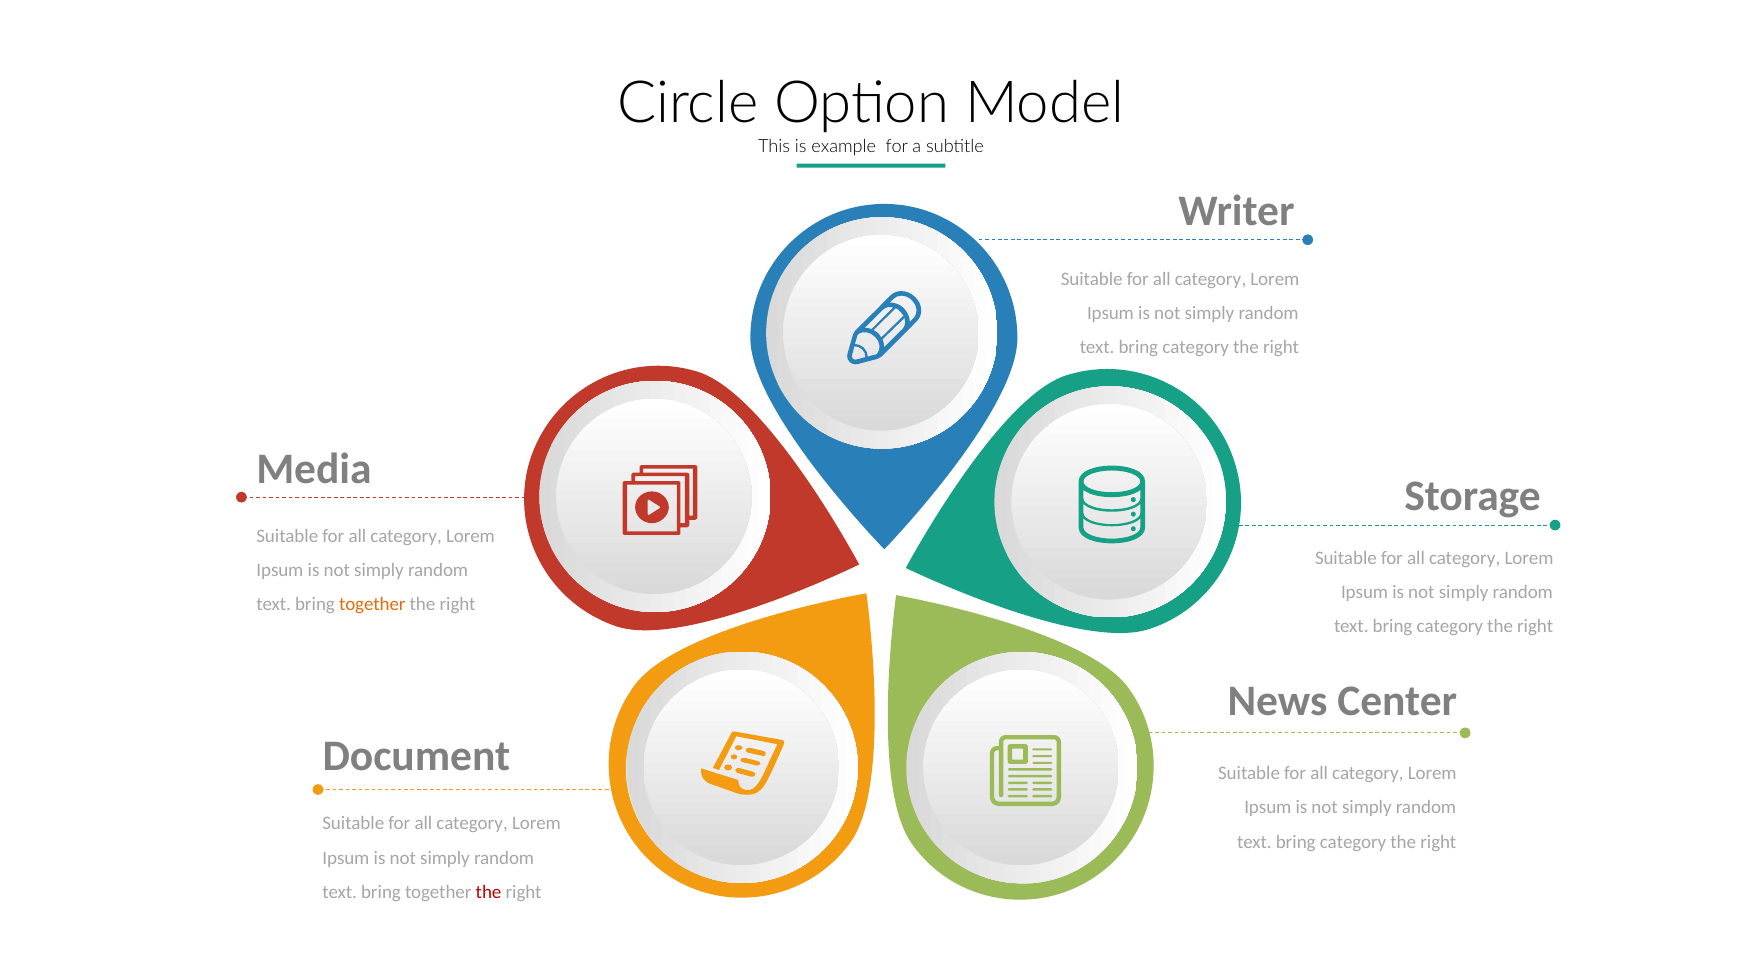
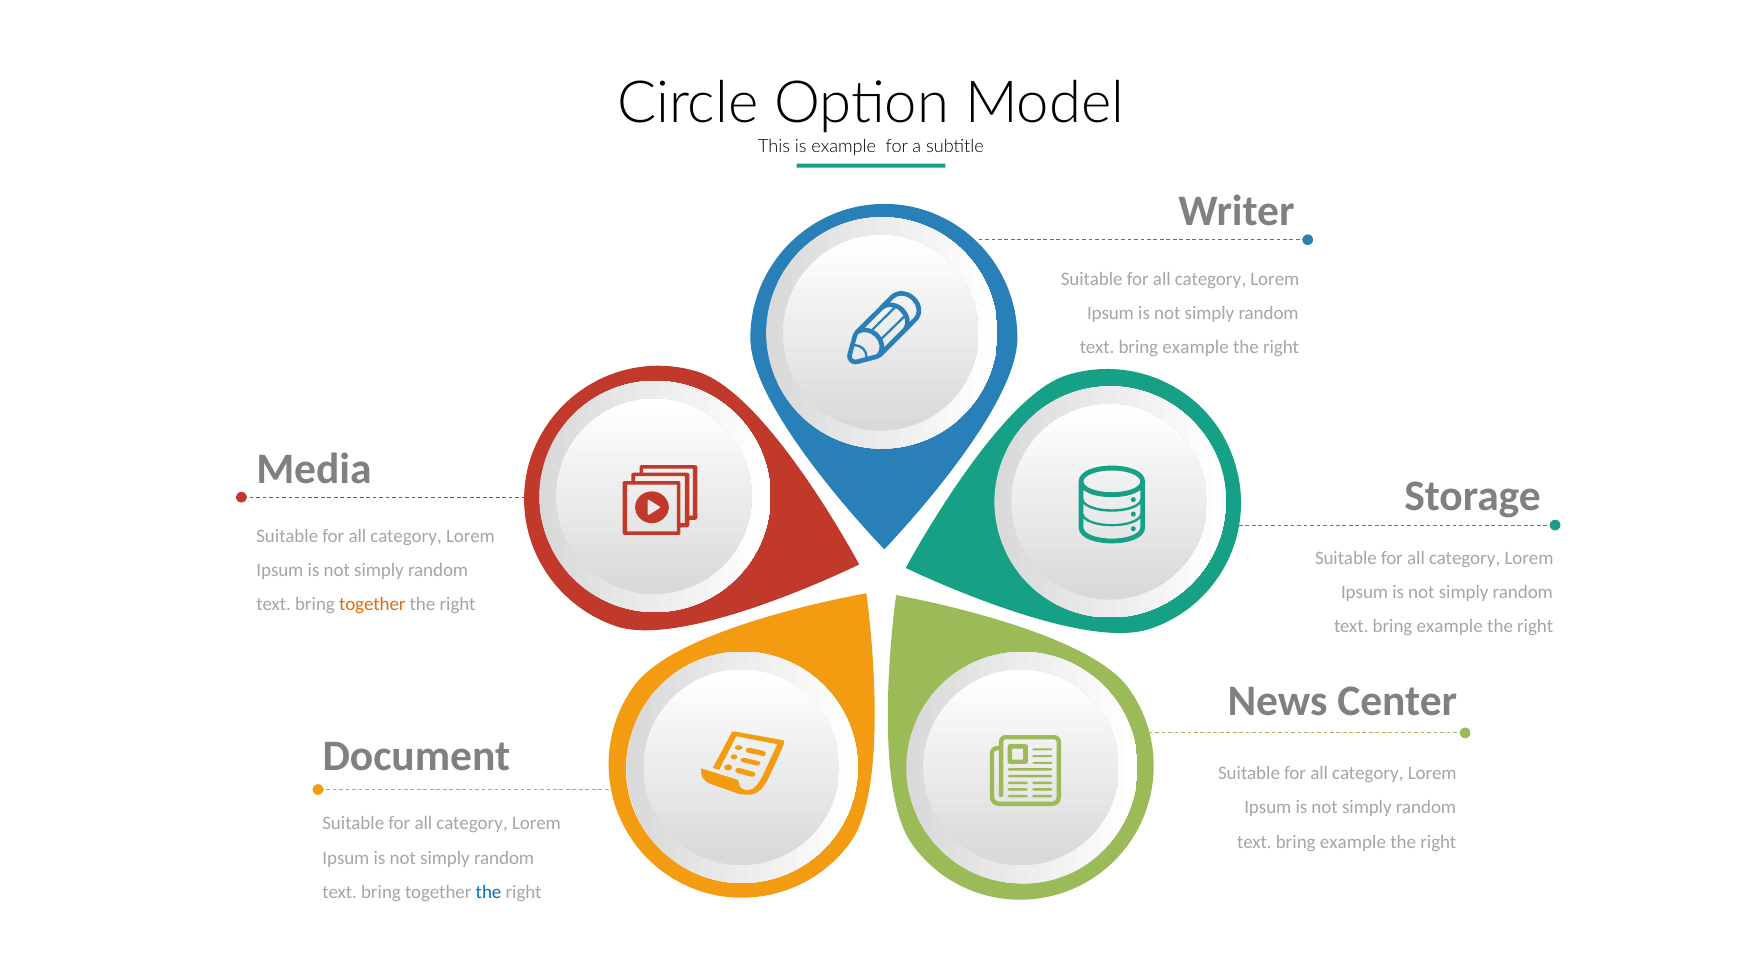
category: category -> example (1196, 348)
category: category -> example (1450, 626)
category: category -> example (1353, 842)
the colour: red -> blue (489, 892)
